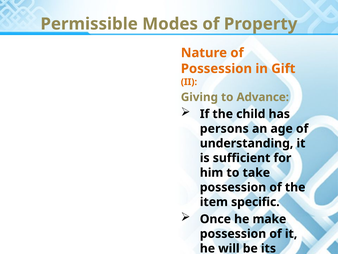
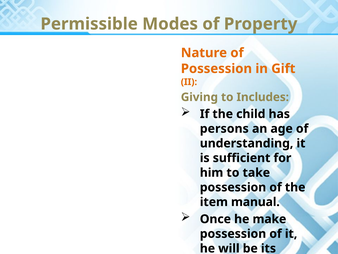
Advance: Advance -> Includes (263, 97)
specific: specific -> manual (255, 202)
